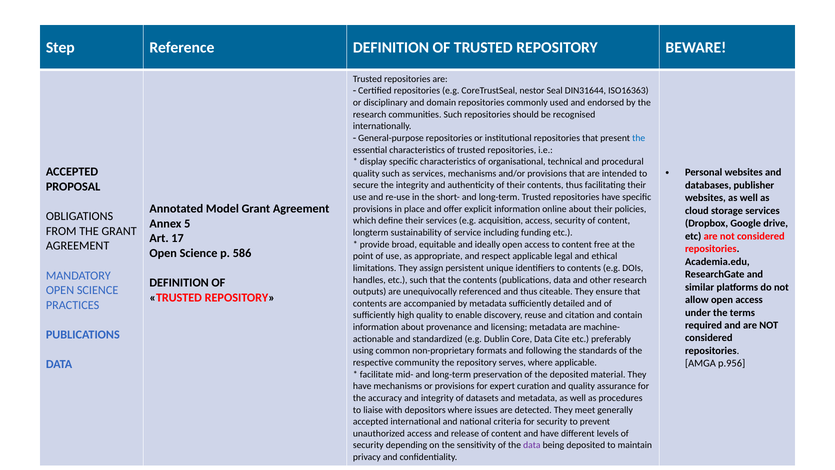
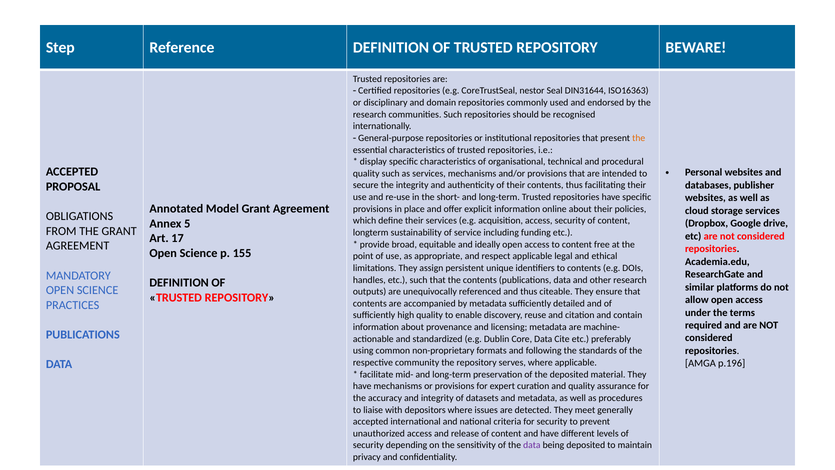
the colour: blue -> orange (639, 138)
586: 586 -> 155 (242, 253)
p.956: p.956 -> p.196 (732, 363)
